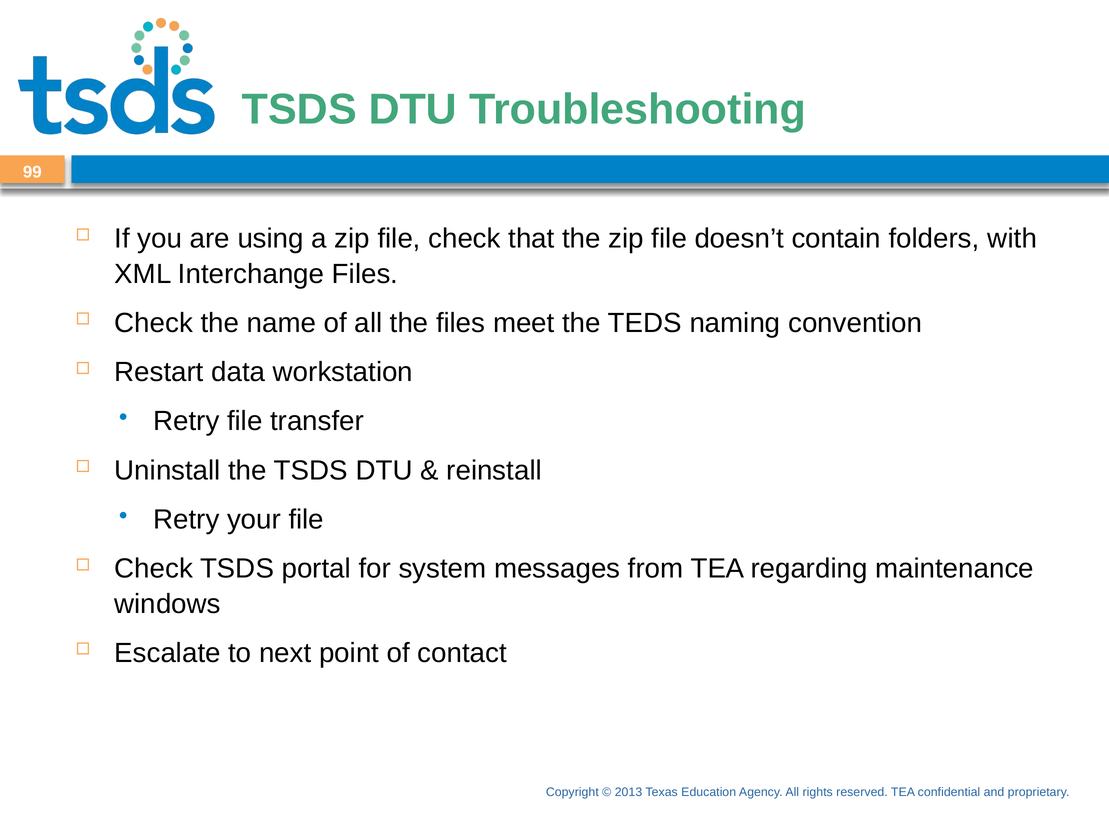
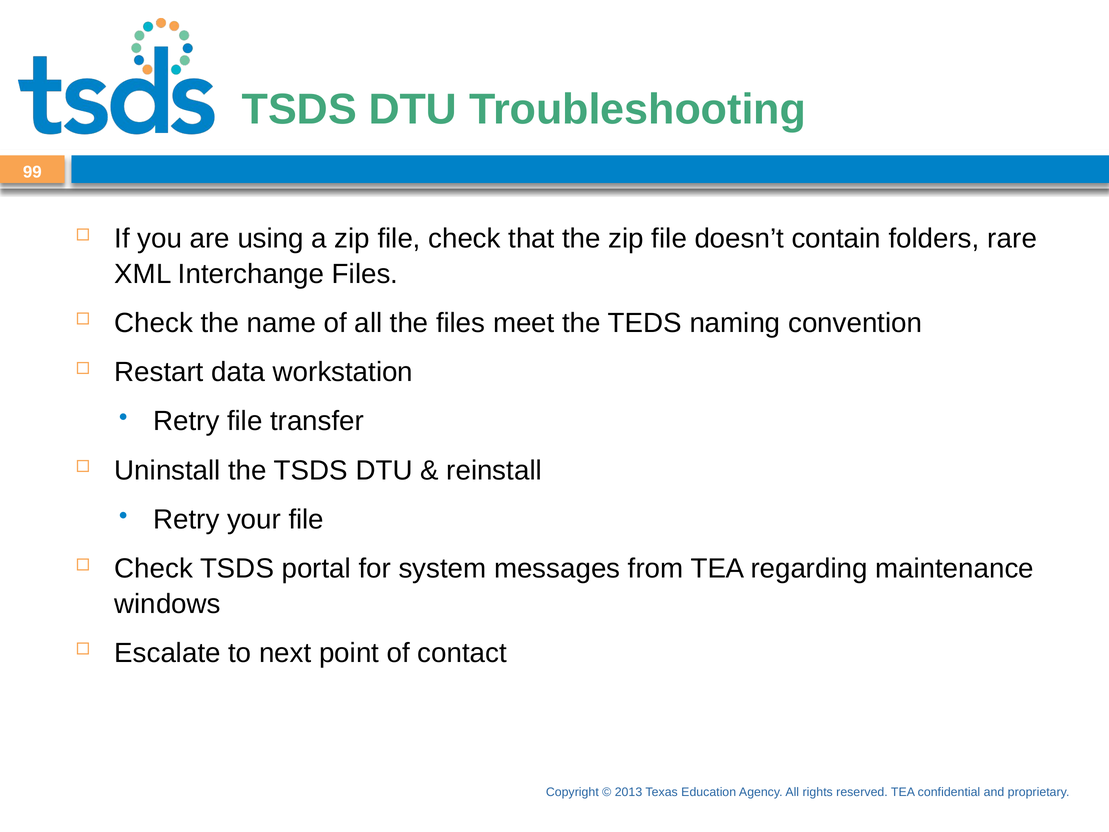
with: with -> rare (1012, 239)
